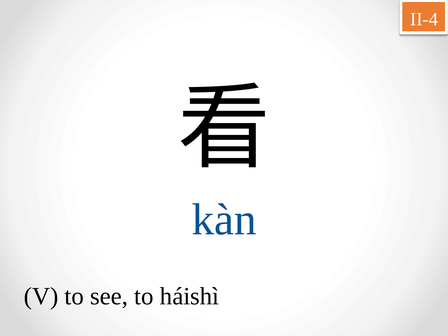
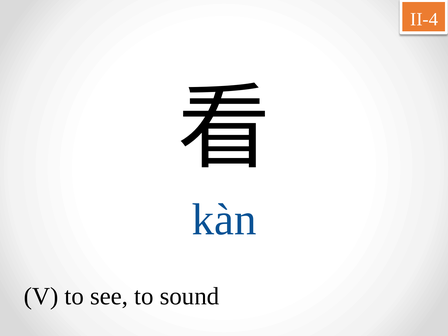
háishì: háishì -> sound (190, 296)
